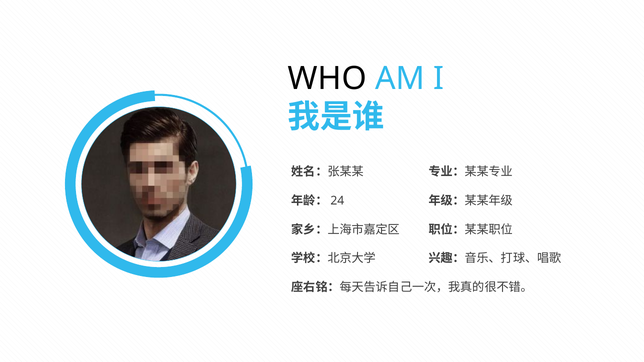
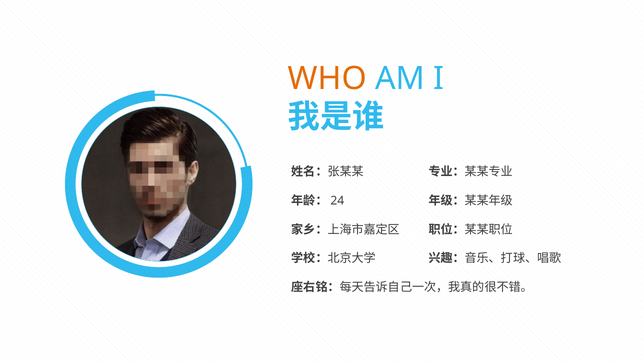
WHO colour: black -> orange (327, 79)
